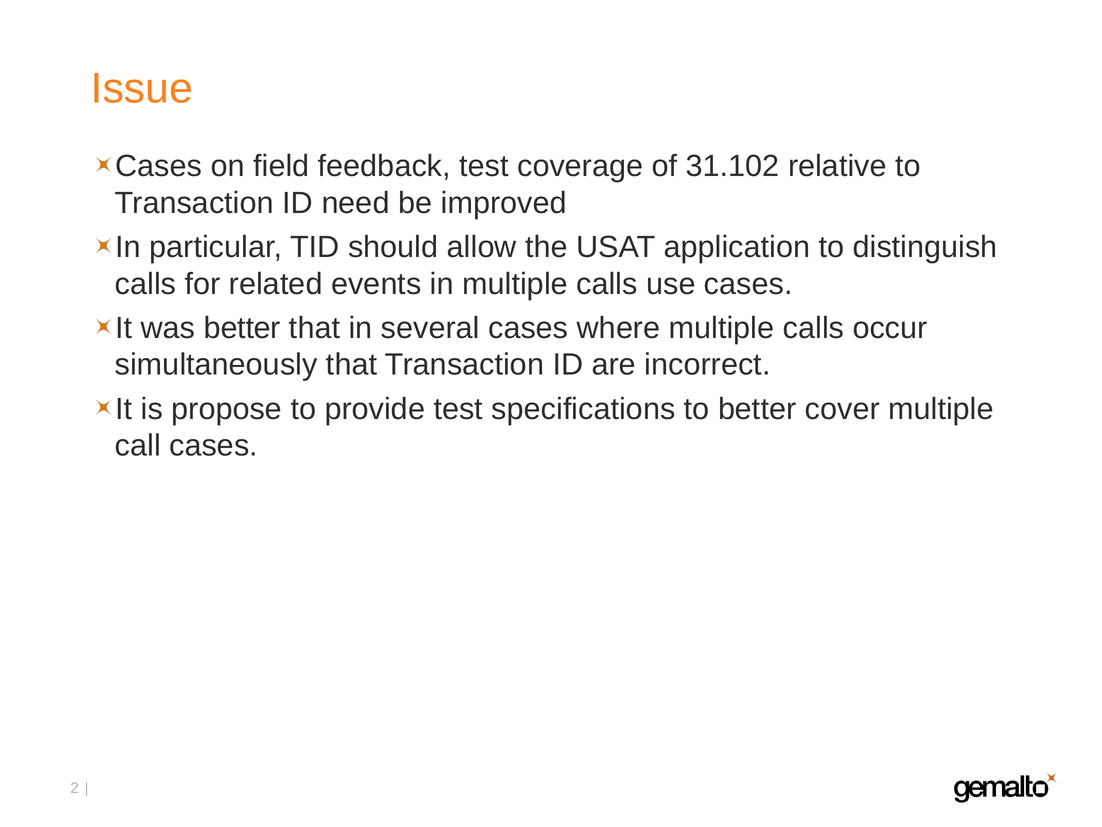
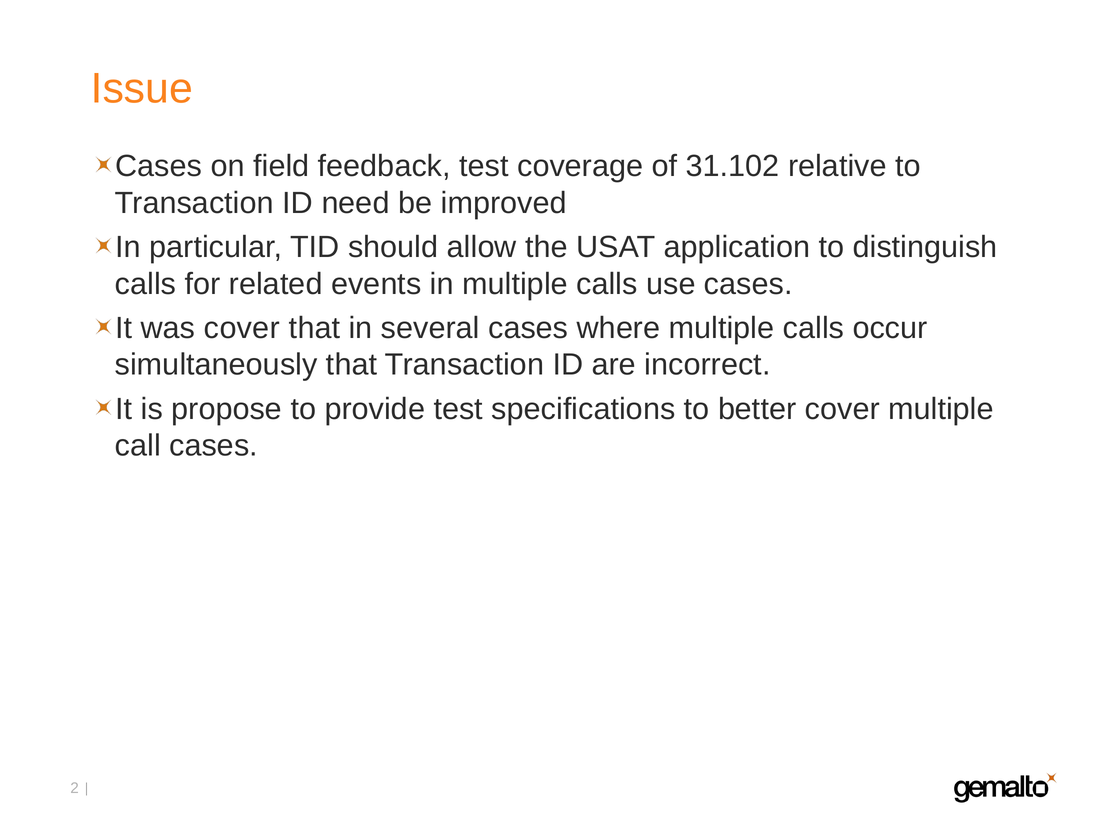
was better: better -> cover (242, 328)
